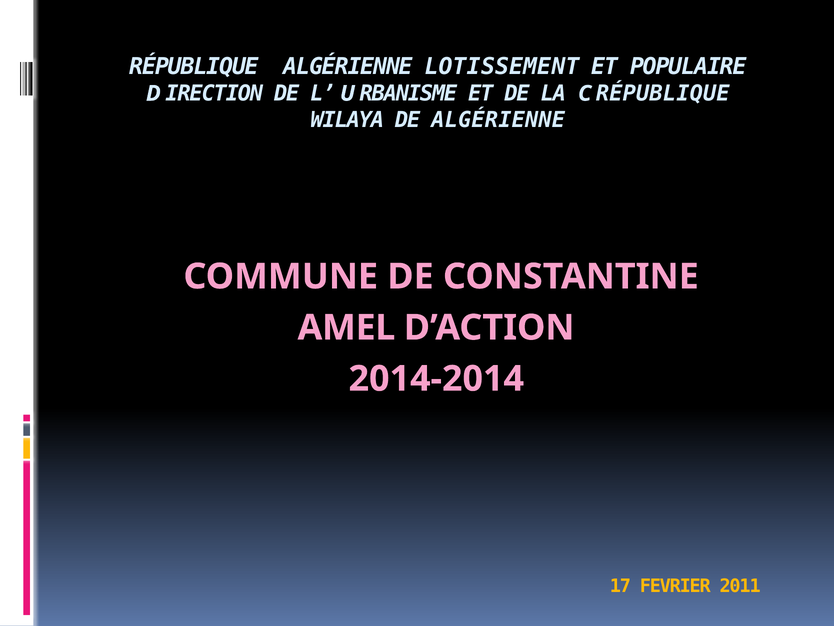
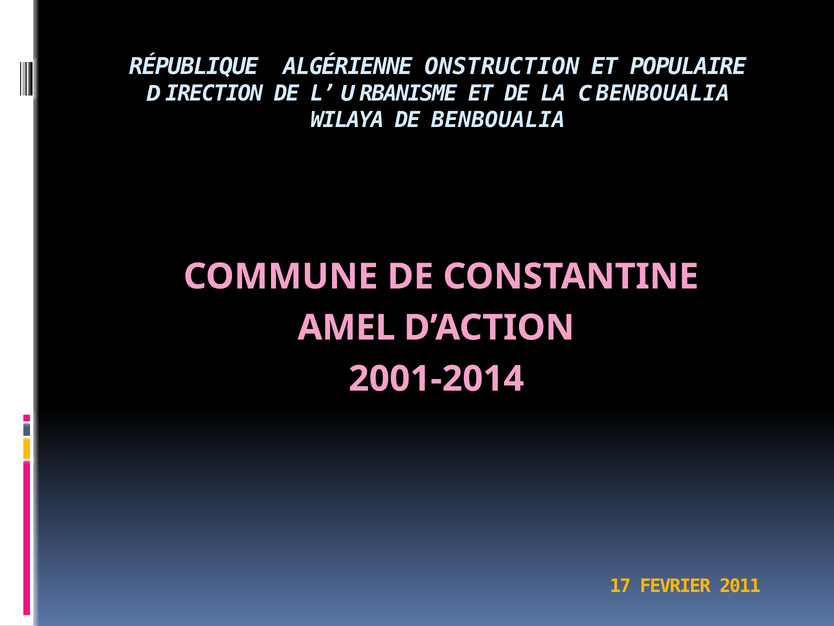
LOTISSEMENT: LOTISSEMENT -> ONSTRUCTION (502, 66)
C RÉPUBLIQUE: RÉPUBLIQUE -> BENBOUALIA (663, 93)
DE ALGÉRIENNE: ALGÉRIENNE -> BENBOUALIA (498, 120)
2014-2014: 2014-2014 -> 2001-2014 (436, 379)
